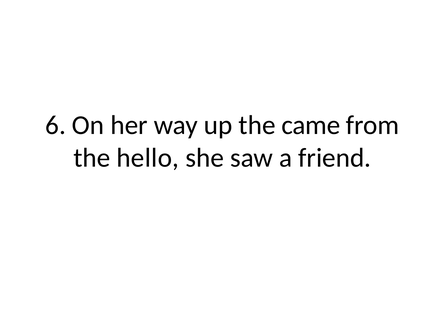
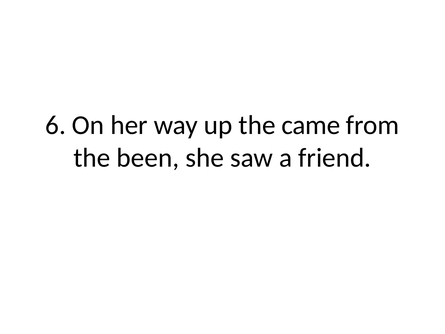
hello: hello -> been (148, 158)
